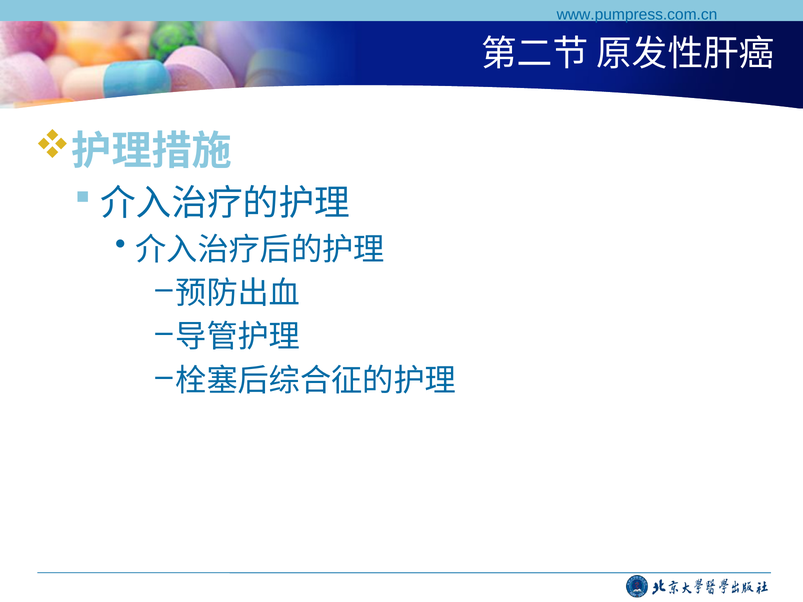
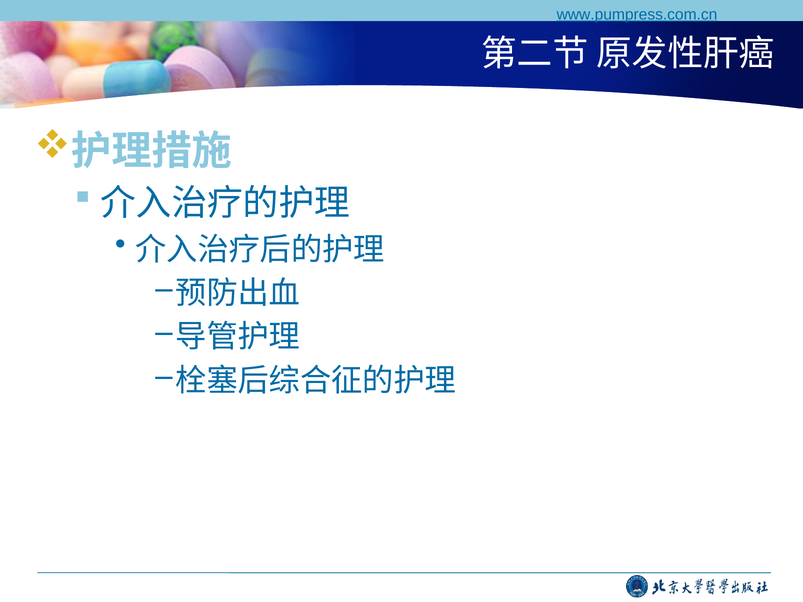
www.pumpress.com.cn underline: none -> present (637, 14)
